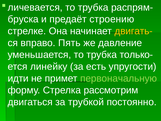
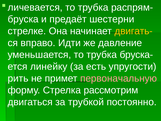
строению: строению -> шестерни (112, 19)
Пять: Пять -> Идти (69, 43)
только-: только- -> бруска- (136, 55)
идти: идти -> рить (18, 78)
первоначальную colour: light green -> pink (119, 78)
